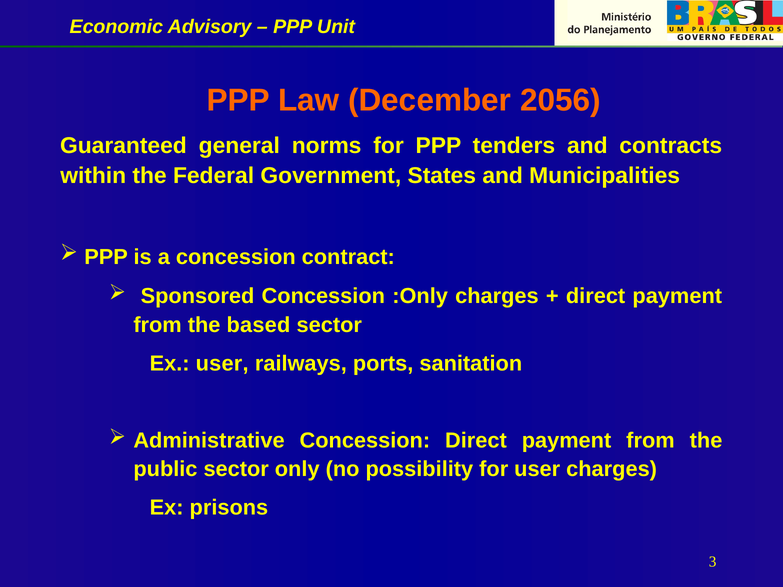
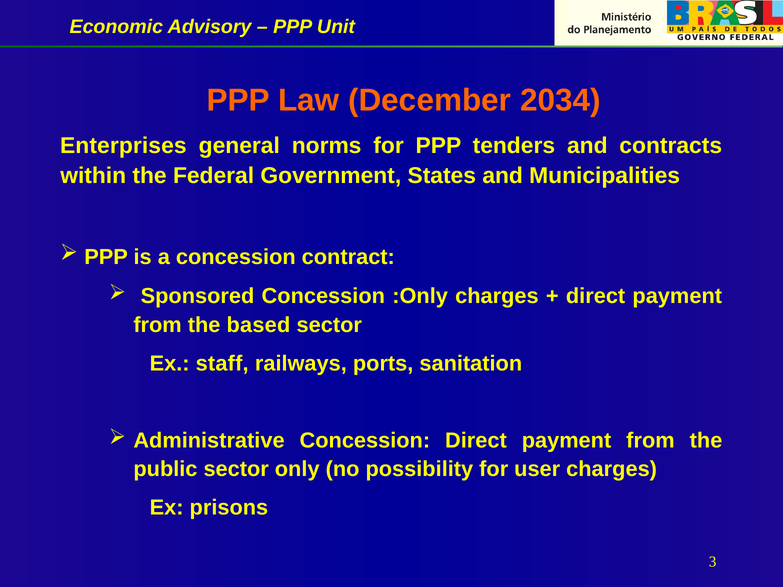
2056: 2056 -> 2034 (560, 101)
Guaranteed: Guaranteed -> Enterprises (123, 146)
Ex user: user -> staff (222, 364)
